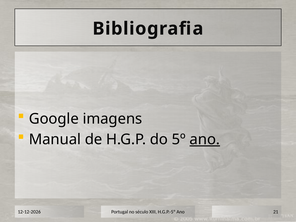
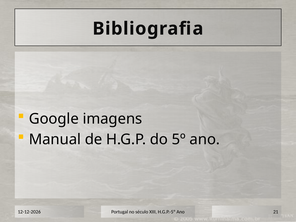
ano underline: present -> none (205, 140)
